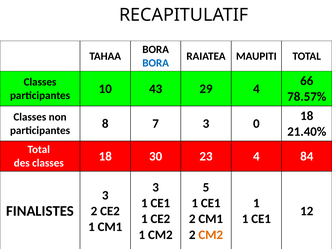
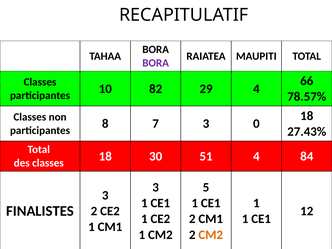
BORA colour: blue -> purple (156, 63)
43: 43 -> 82 (156, 89)
21.40%: 21.40% -> 27.43% (307, 132)
23: 23 -> 51 (206, 156)
